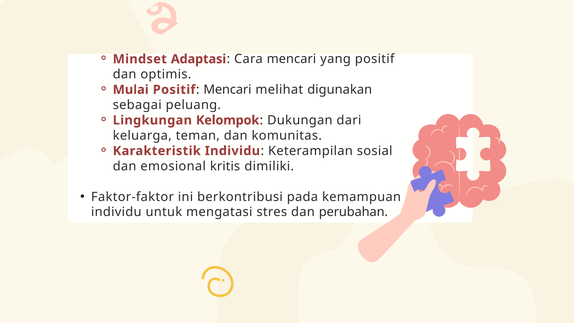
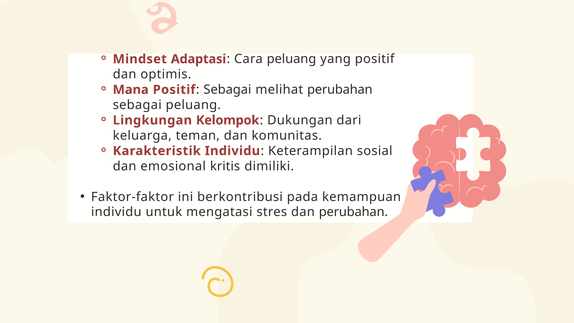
Cara mencari: mencari -> peluang (291, 59)
Mulai: Mulai -> Mana (131, 90)
Mencari: Mencari -> Sebagai (227, 90)
melihat digunakan: digunakan -> perubahan (340, 90)
